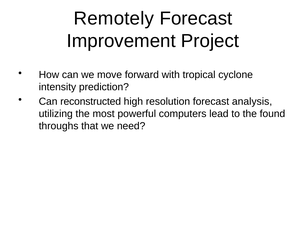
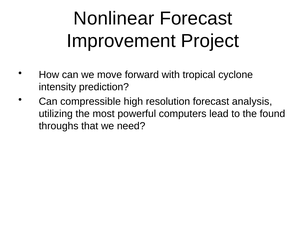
Remotely: Remotely -> Nonlinear (114, 18)
reconstructed: reconstructed -> compressible (91, 101)
